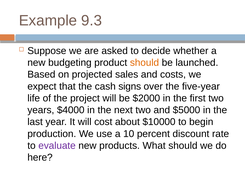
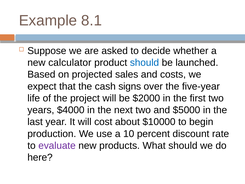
9.3: 9.3 -> 8.1 (92, 20)
budgeting: budgeting -> calculator (70, 63)
should colour: orange -> blue (144, 63)
